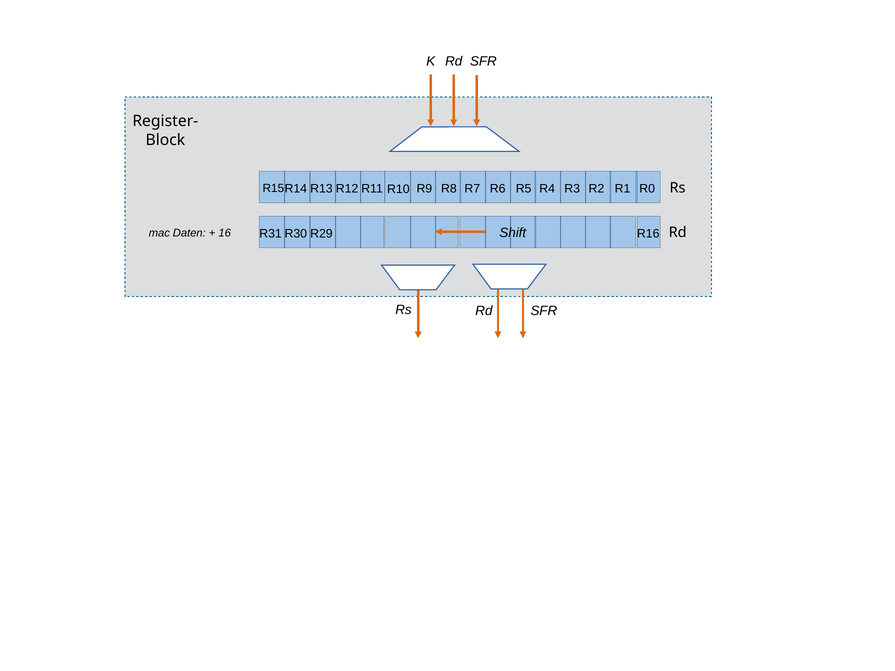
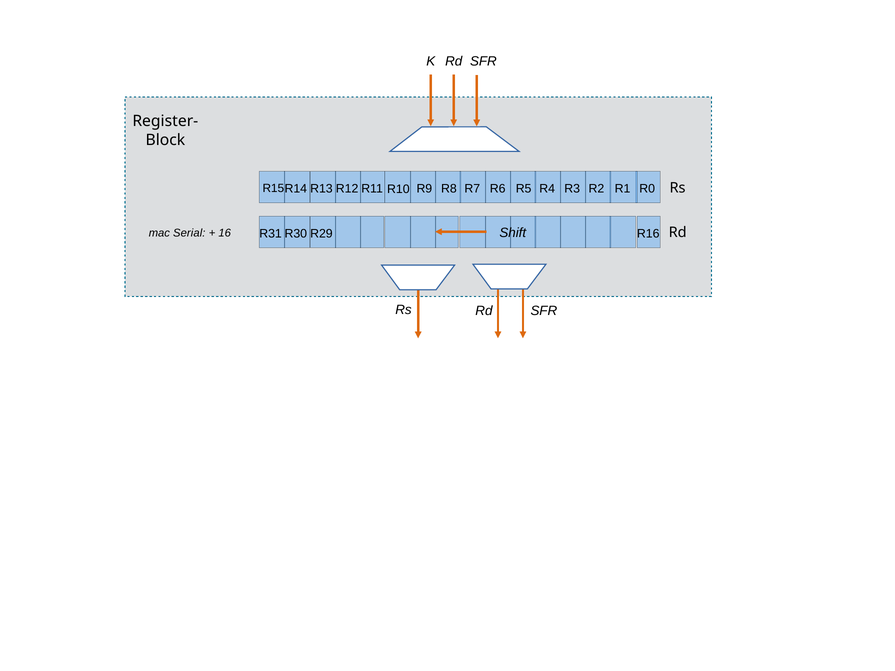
Daten: Daten -> Serial (189, 233)
